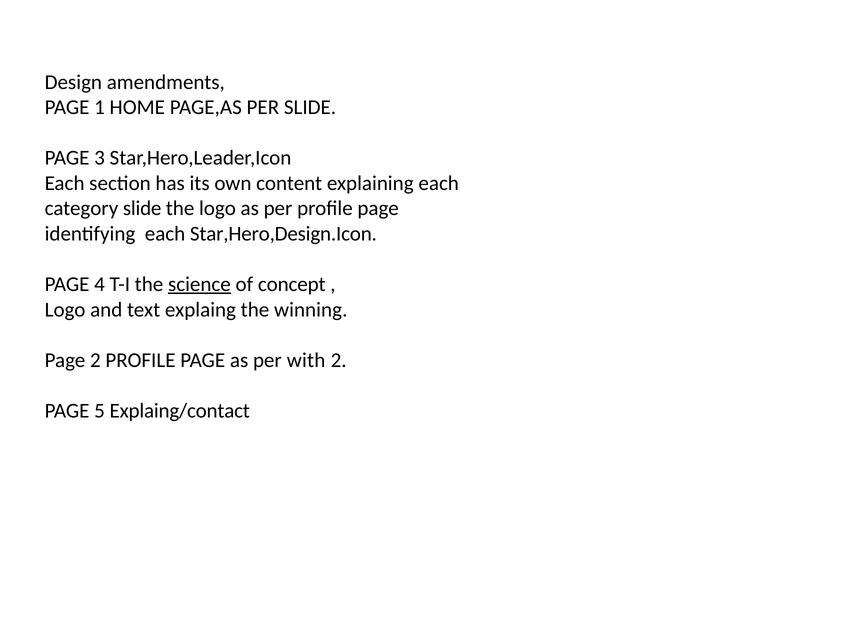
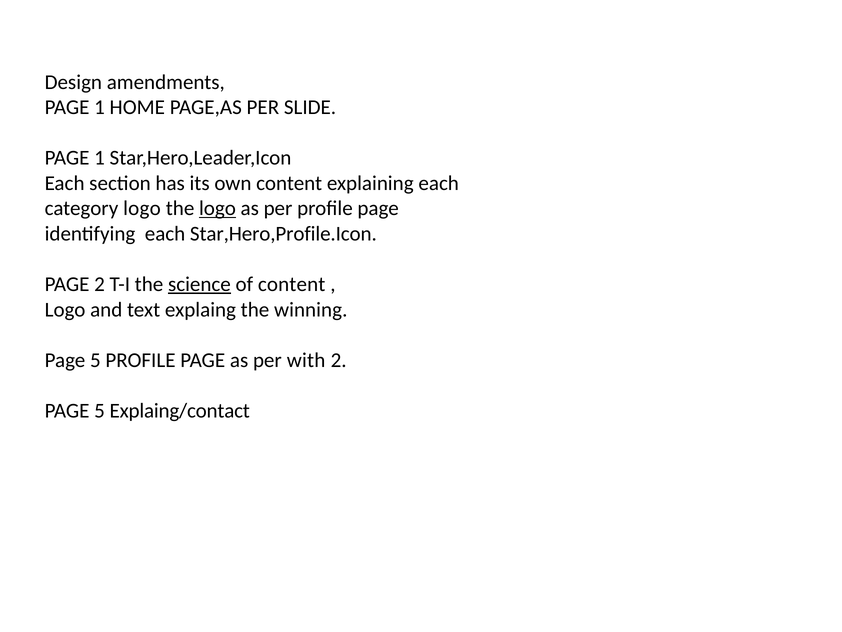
3: 3 -> 1 (100, 158)
category slide: slide -> logo (142, 208)
logo underline: none -> present (217, 208)
Star,Hero,Design.Icon: Star,Hero,Design.Icon -> Star,Hero,Profile.Icon (283, 234)
PAGE 4: 4 -> 2 (100, 284)
of concept: concept -> content (292, 284)
2: 2 -> 5 (95, 360)
